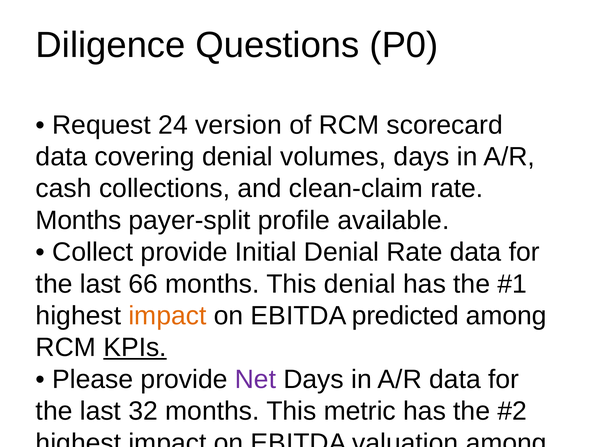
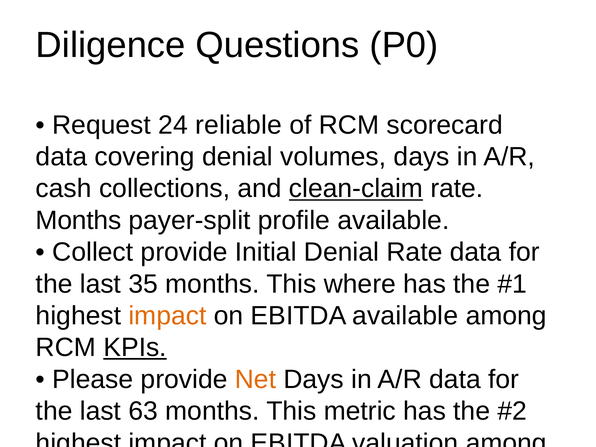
version: version -> reliable (238, 125)
clean-claim underline: none -> present (356, 189)
66: 66 -> 35 (143, 284)
This denial: denial -> where (360, 284)
EBITDA predicted: predicted -> available (405, 316)
Net colour: purple -> orange (255, 379)
32: 32 -> 63 (143, 411)
